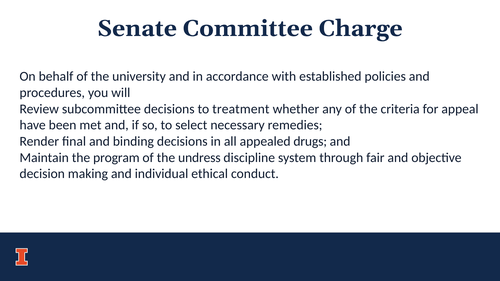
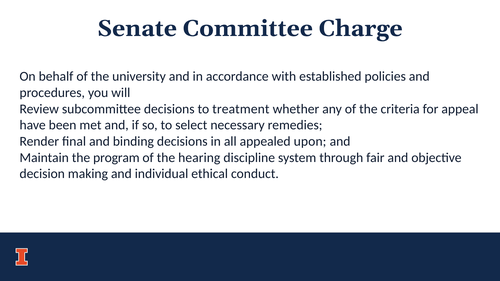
drugs: drugs -> upon (310, 142)
undress: undress -> hearing (199, 158)
